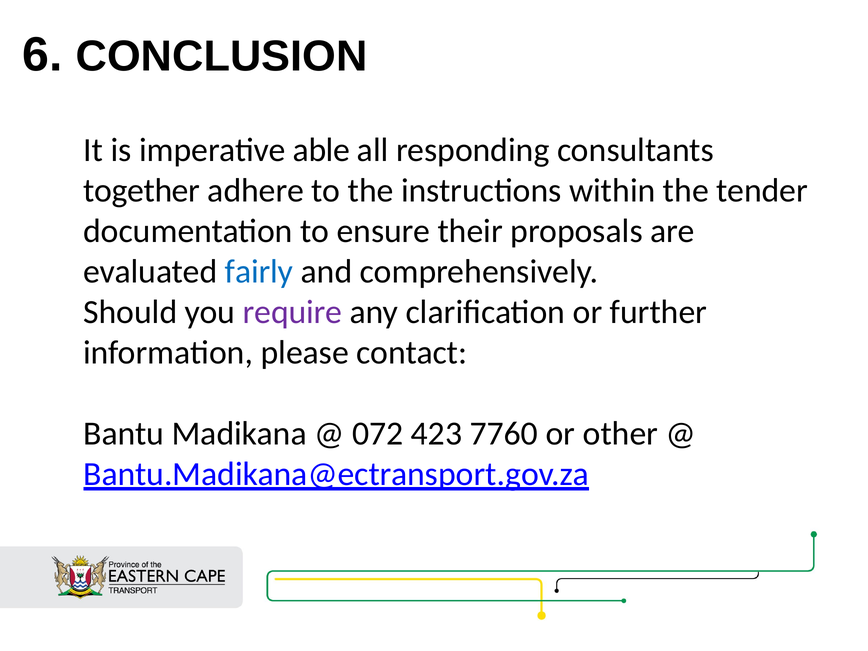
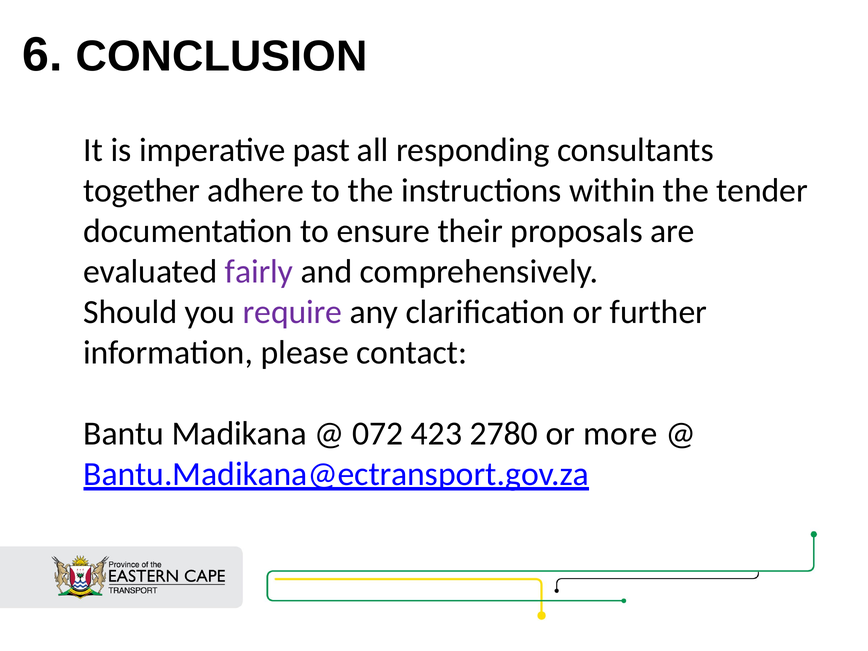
able: able -> past (321, 150)
fairly colour: blue -> purple (259, 271)
7760: 7760 -> 2780 (504, 434)
other: other -> more (620, 434)
